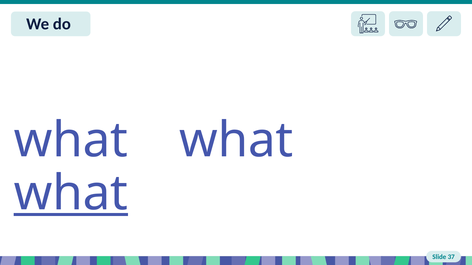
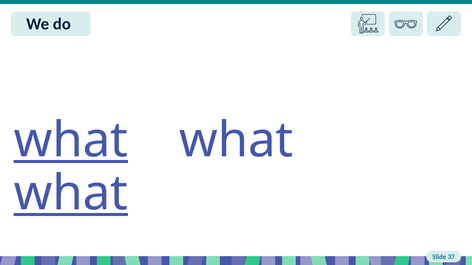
what underline: none -> present (71, 141)
